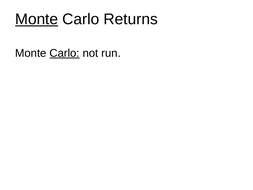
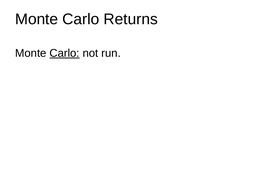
Monte underline: present -> none (37, 19)
